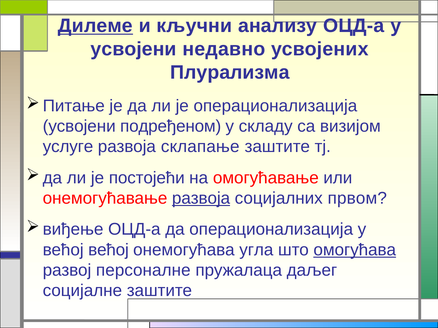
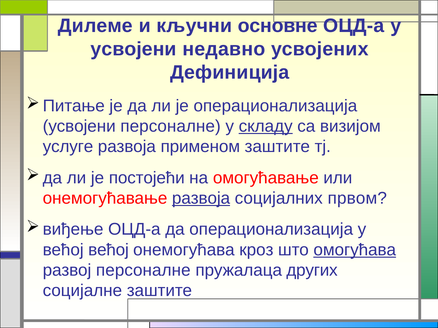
Дилеме underline: present -> none (95, 26)
анализу: анализу -> основне (278, 26)
Плурализма: Плурализма -> Дефиниција (230, 73)
усвoјени подређеном: подређеном -> персоналне (171, 126)
складу underline: none -> present (266, 126)
склапање: склапање -> применом (200, 147)
угла: угла -> кроз (256, 250)
даљег: даљег -> других (312, 271)
